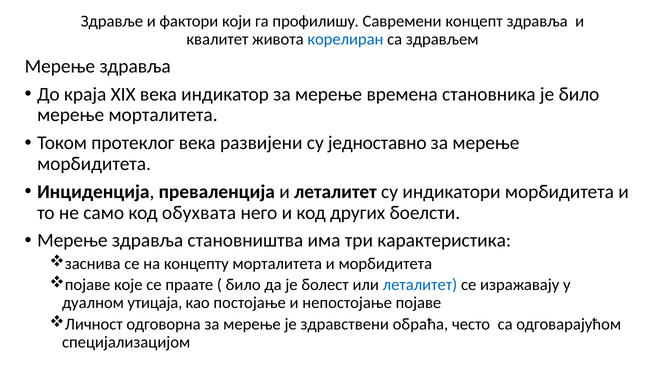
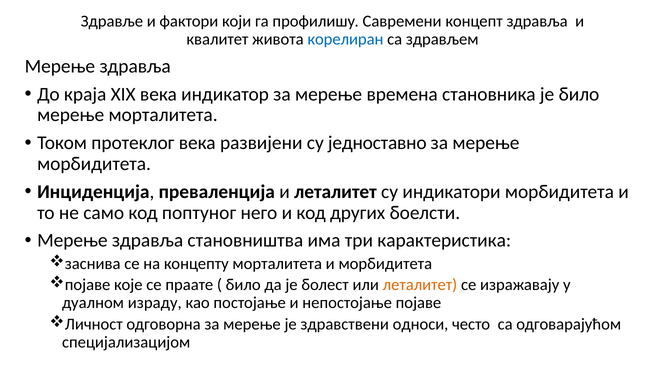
обухвата: обухвата -> поптуног (199, 213)
леталитет colour: blue -> orange (420, 285)
утицаја: утицаја -> израду (155, 303)
обраћа: обраћа -> односи (420, 324)
